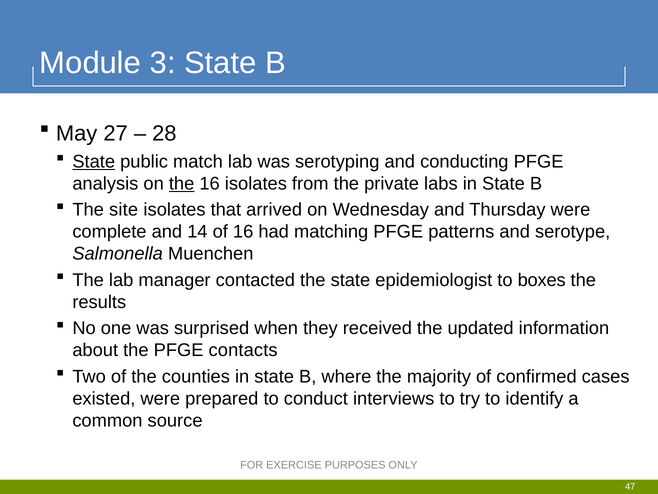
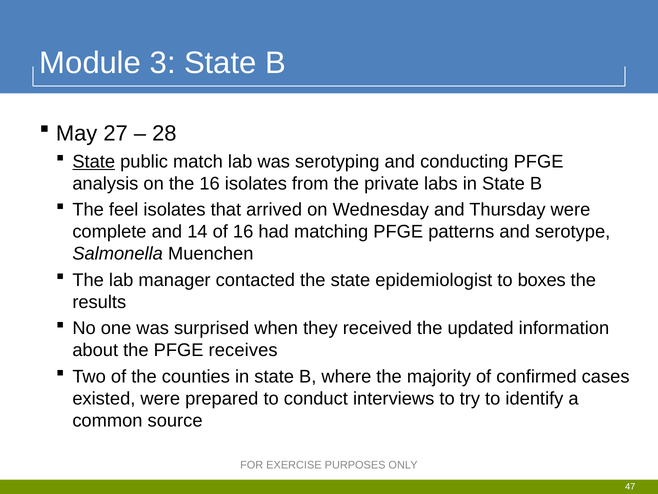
the underline: present -> none (182, 183)
site: site -> feel (124, 210)
contacts: contacts -> receives (243, 350)
